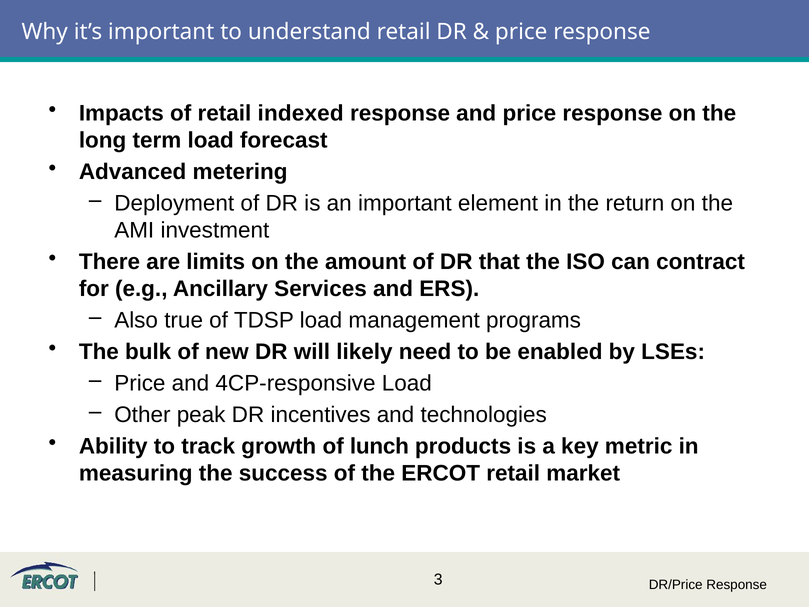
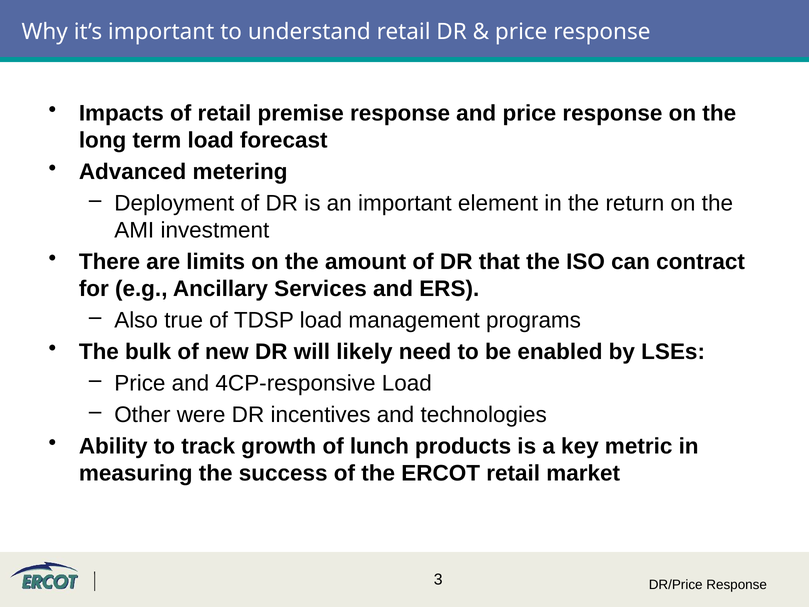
indexed: indexed -> premise (301, 113)
peak: peak -> were (201, 415)
